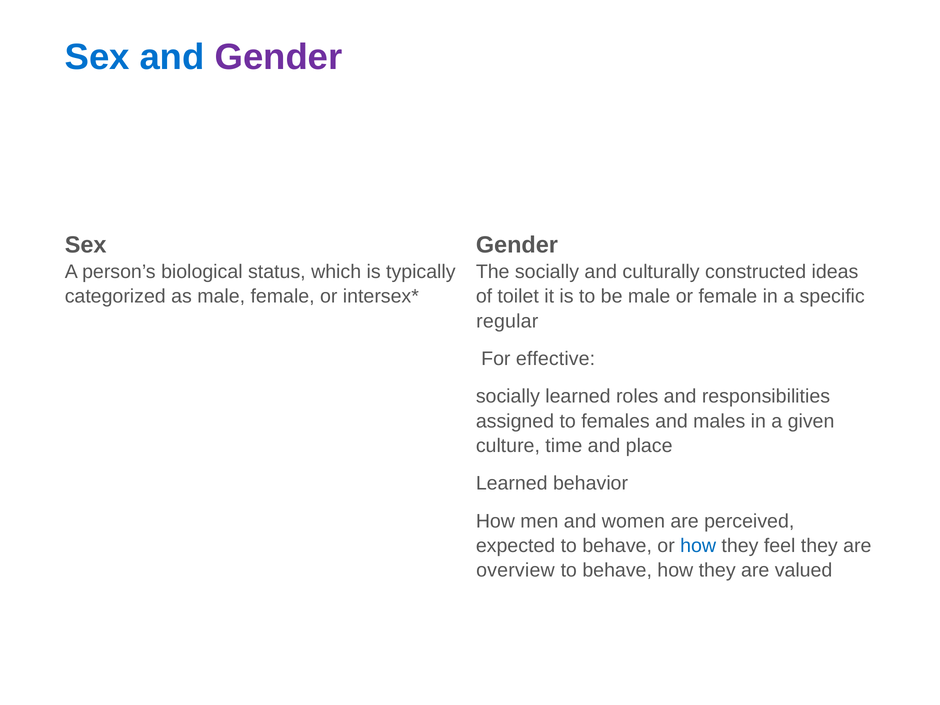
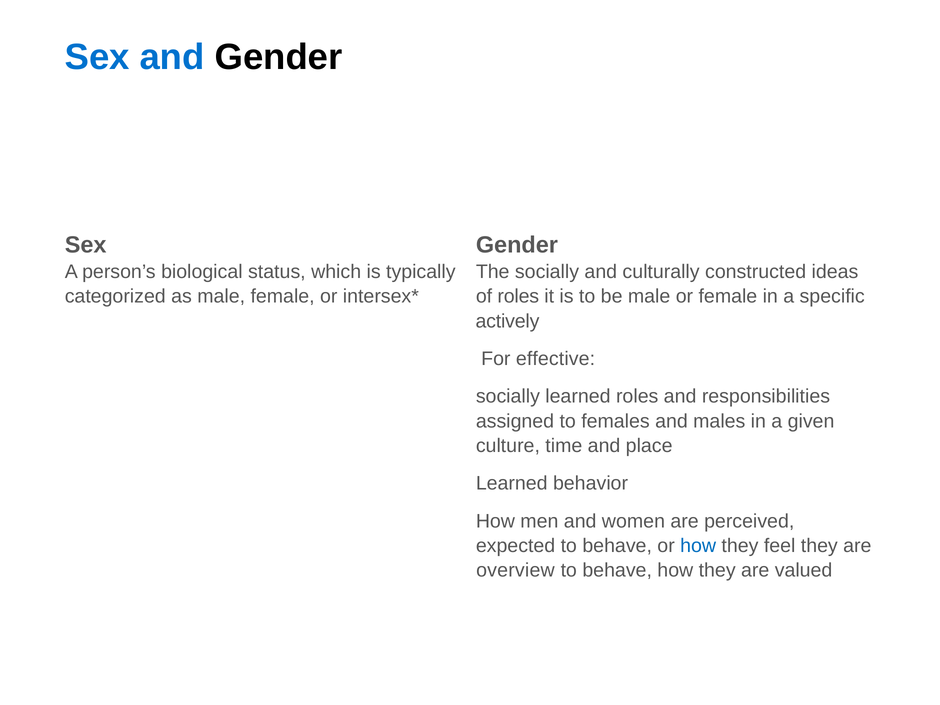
Gender colour: purple -> black (279, 57)
of toilet: toilet -> roles (518, 296)
regular: regular -> actively (507, 321)
